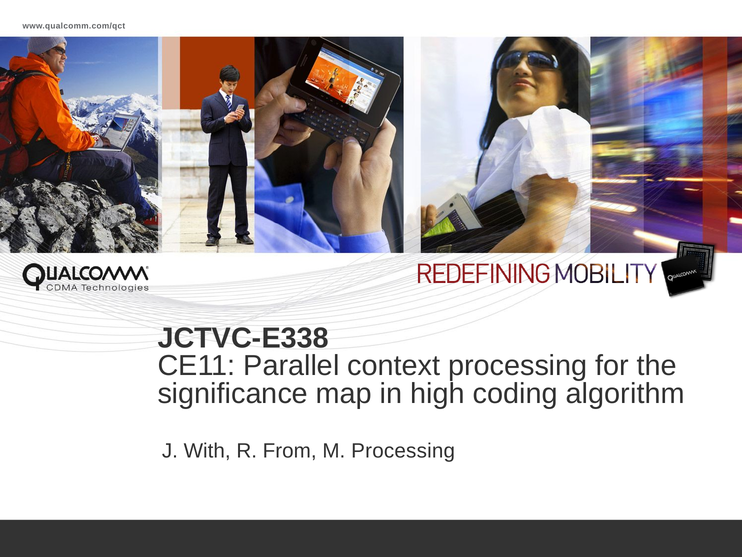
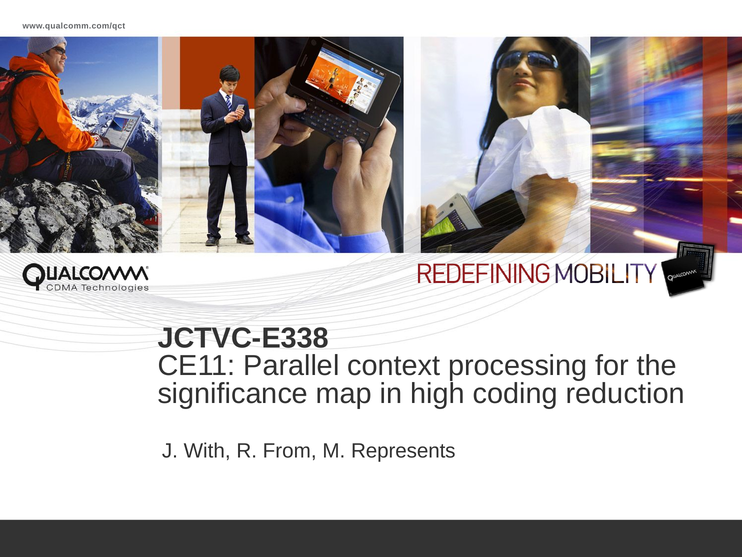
algorithm: algorithm -> reduction (625, 393)
M Processing: Processing -> Represents (403, 451)
